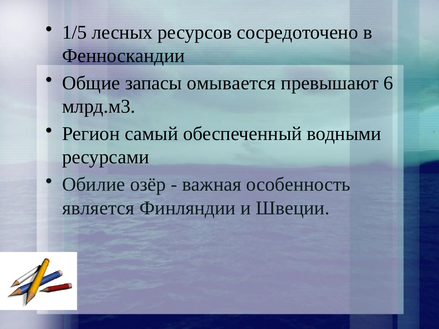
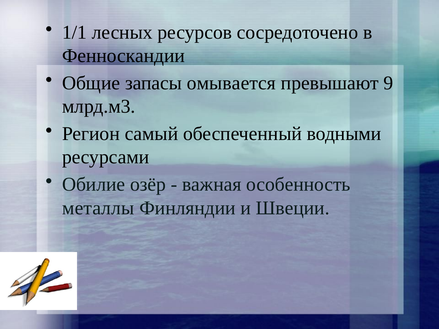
1/5: 1/5 -> 1/1 (74, 32)
6: 6 -> 9 (388, 83)
является: является -> металлы (98, 208)
